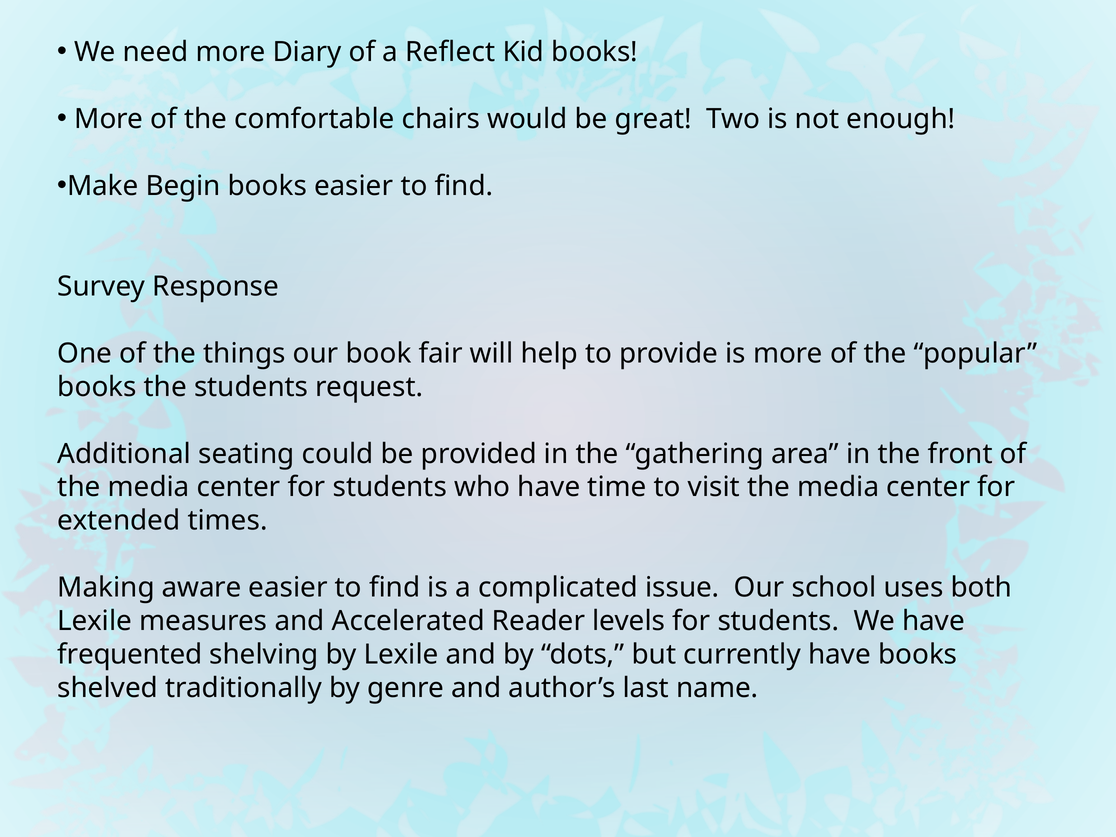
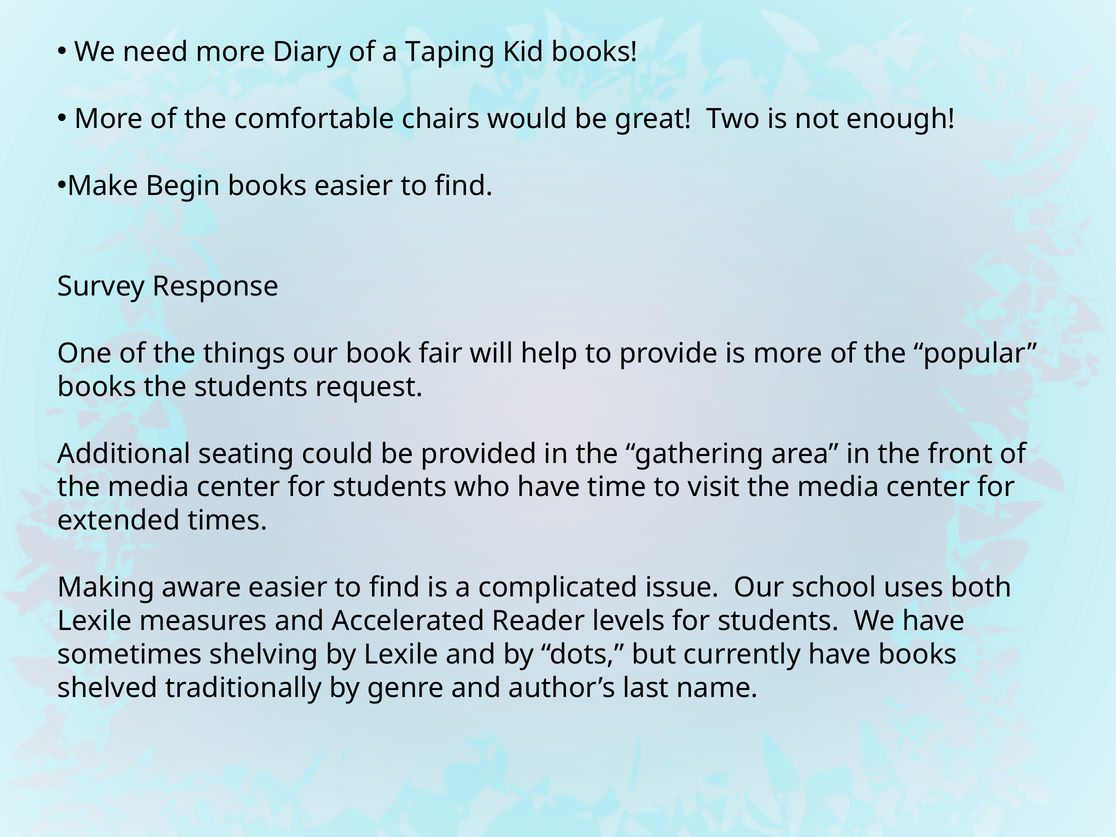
Reflect: Reflect -> Taping (450, 52)
frequented: frequented -> sometimes (130, 655)
